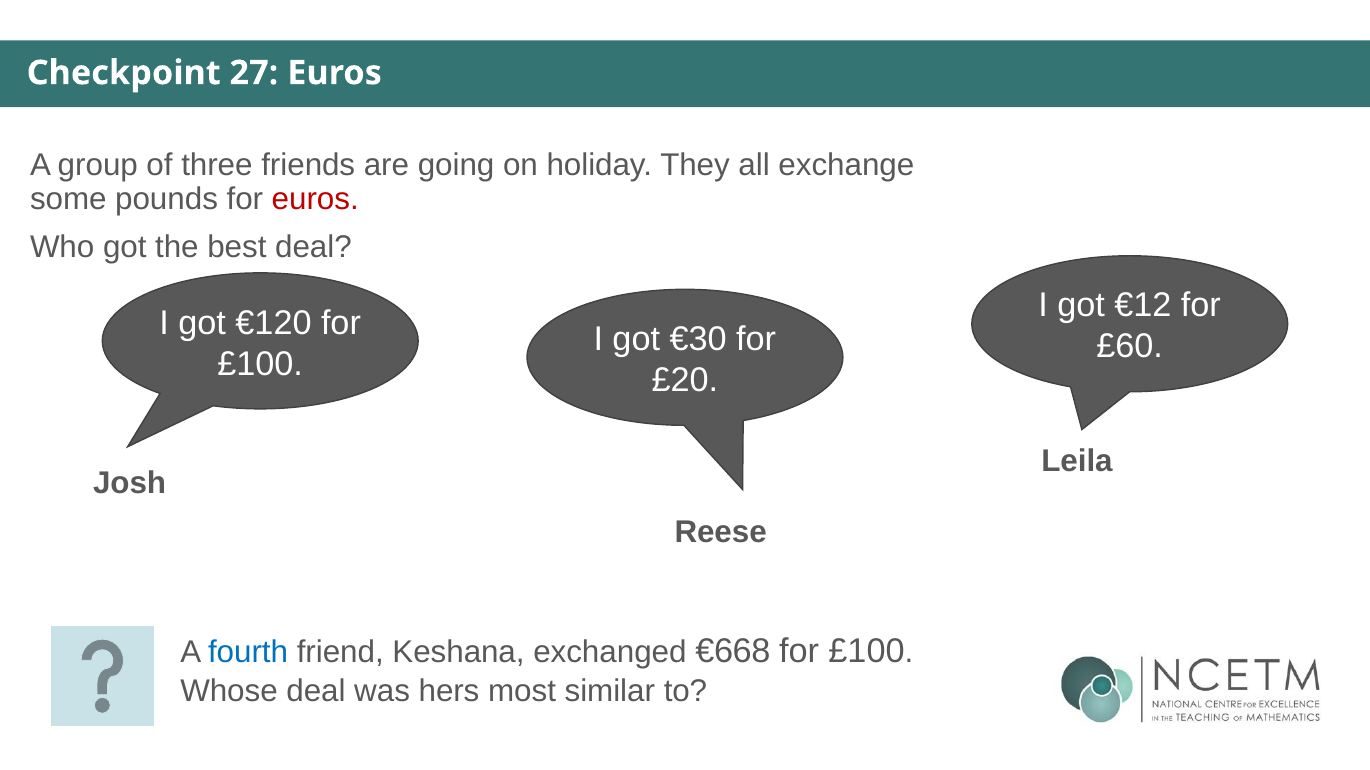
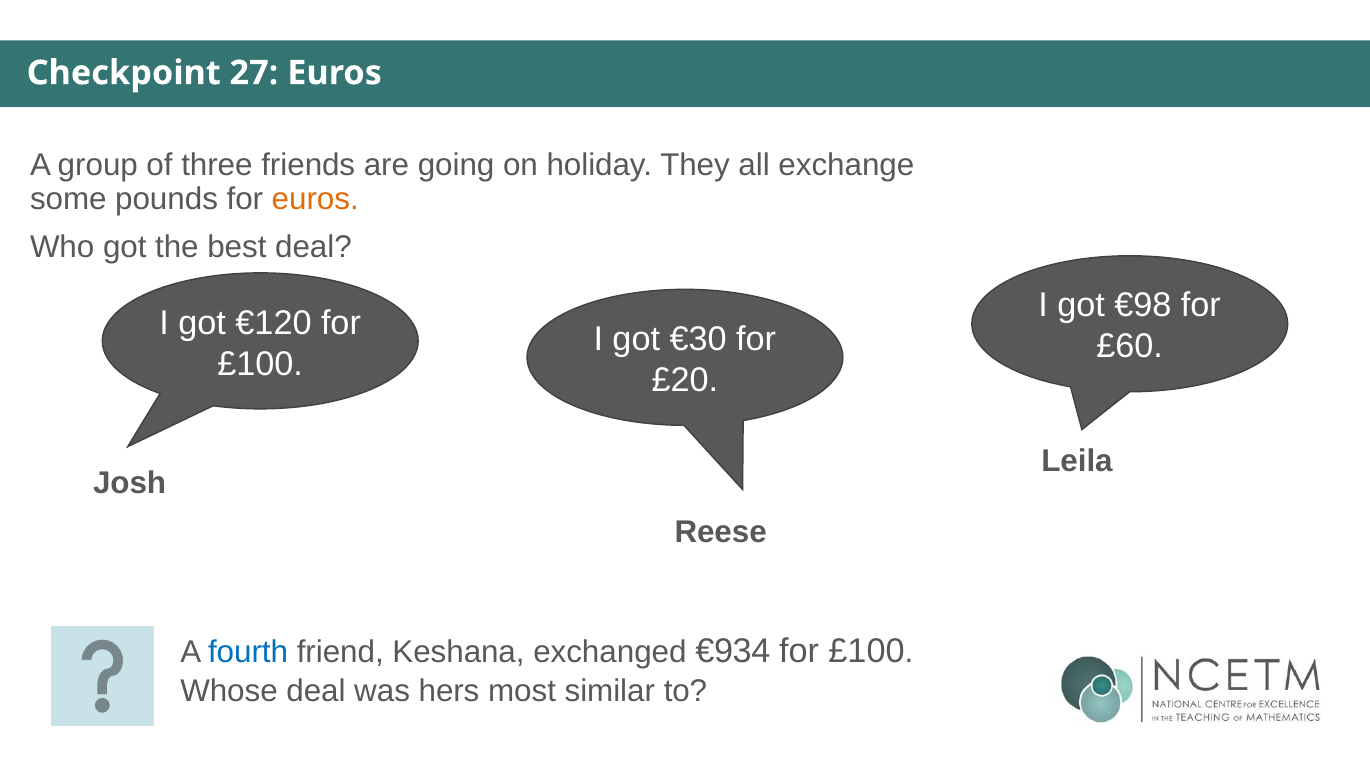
euros colour: red -> orange (315, 199)
€12: €12 -> €98 (1143, 306)
€668: €668 -> €934 (733, 652)
